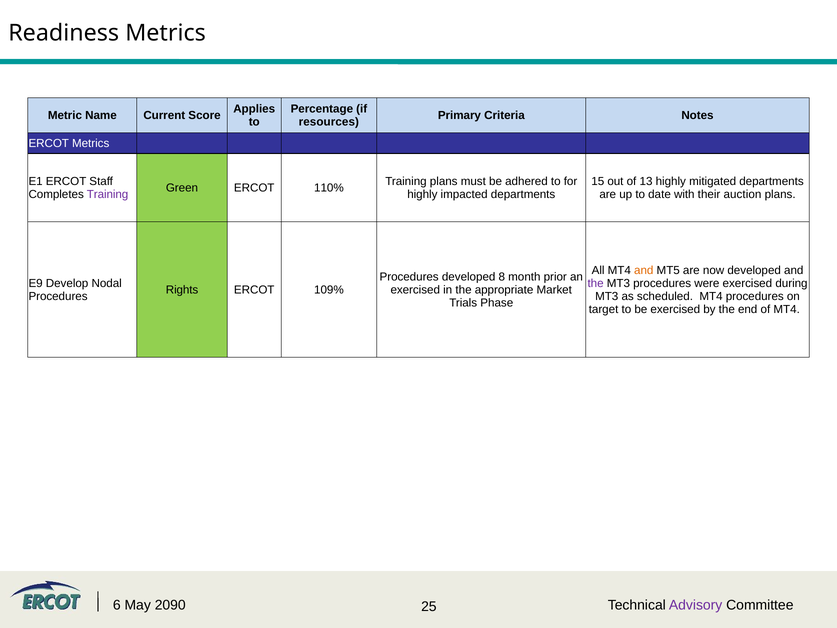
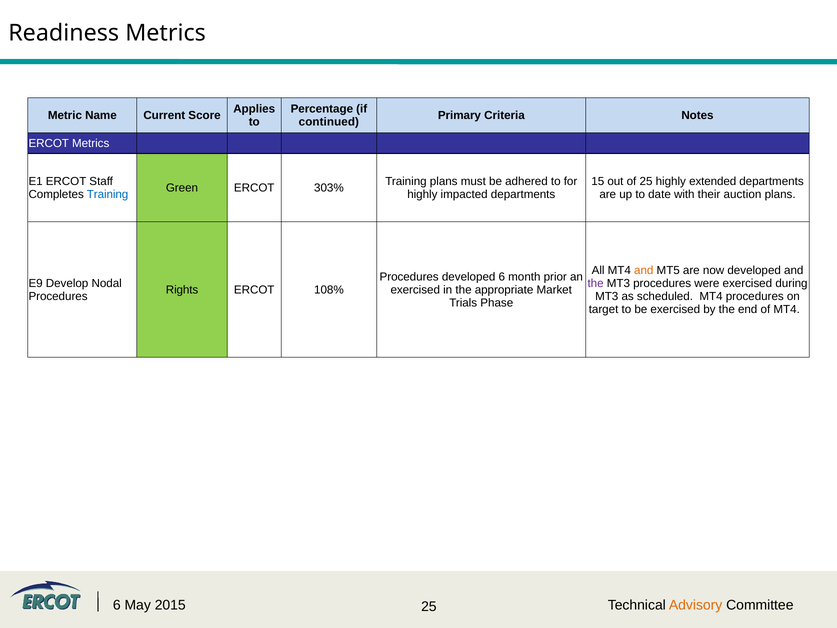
resources: resources -> continued (329, 122)
of 13: 13 -> 25 (646, 181)
mitigated: mitigated -> extended (713, 181)
110%: 110% -> 303% (329, 188)
Training colour: purple -> blue (108, 194)
developed 8: 8 -> 6 (502, 277)
109%: 109% -> 108% (329, 290)
2090: 2090 -> 2015 (170, 605)
Advisory colour: purple -> orange (696, 605)
